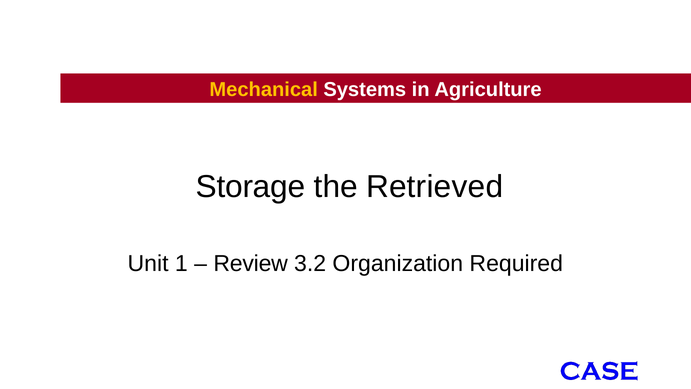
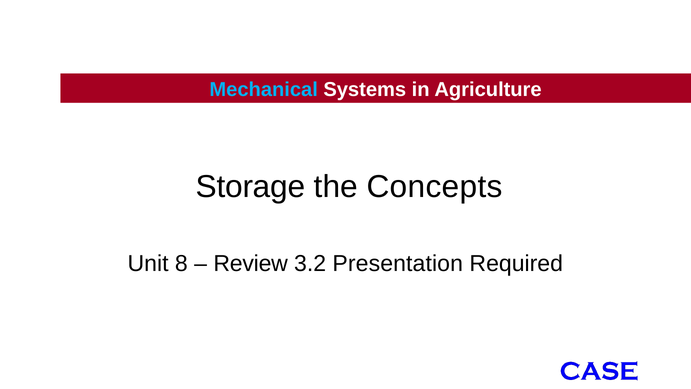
Mechanical colour: yellow -> light blue (264, 89)
Retrieved: Retrieved -> Concepts (435, 187)
1: 1 -> 8 (181, 263)
Organization: Organization -> Presentation (398, 263)
